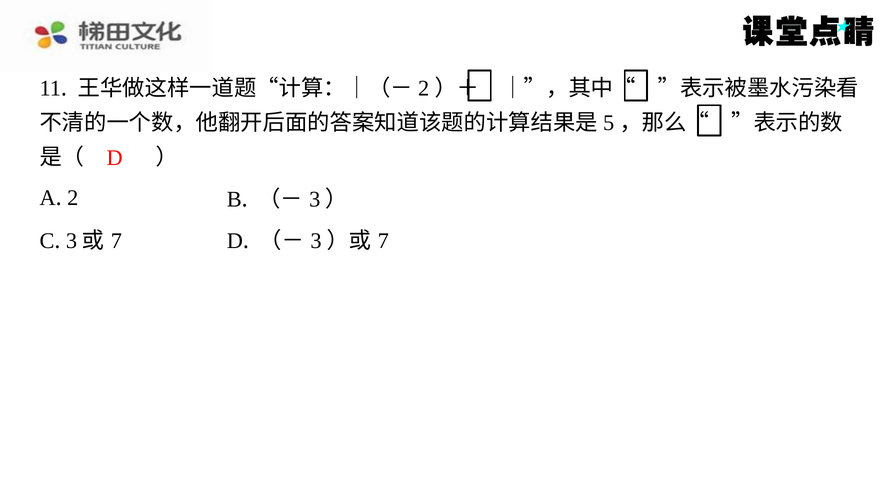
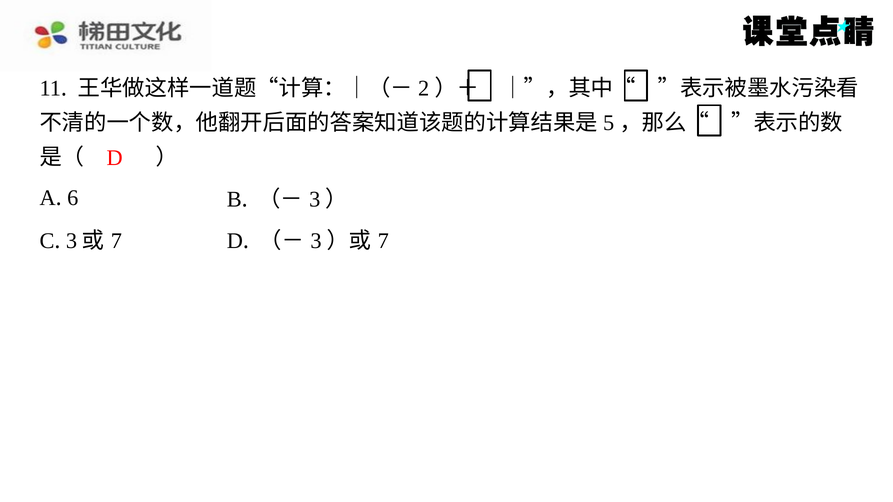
2: 2 -> 6 (73, 198)
